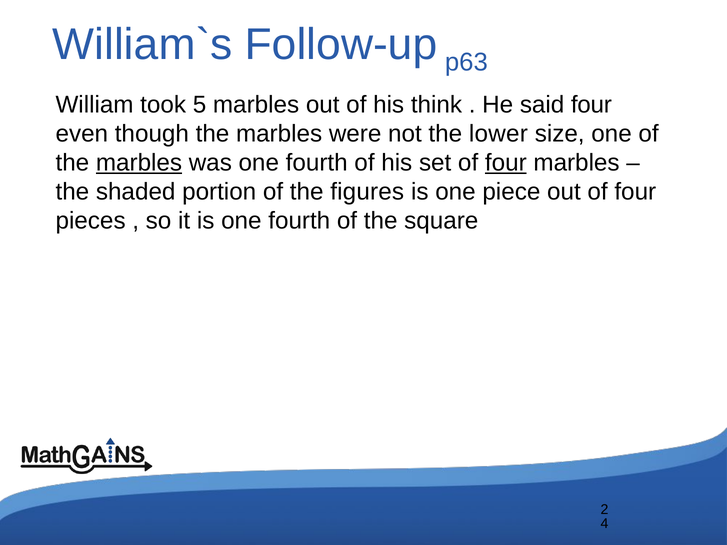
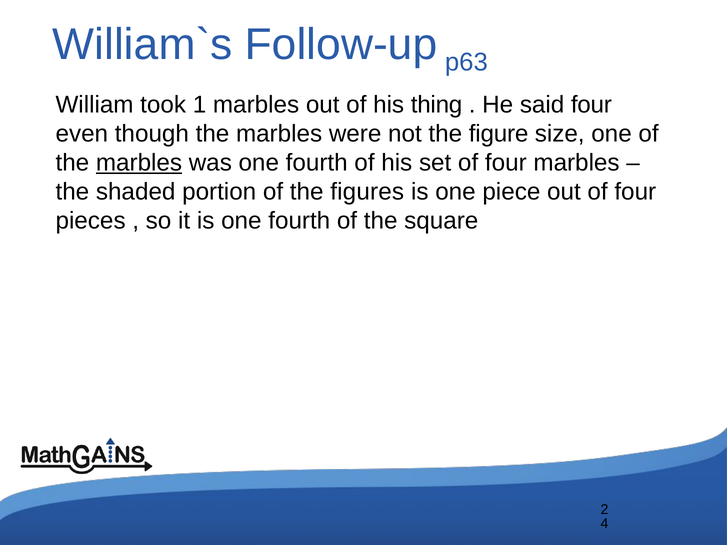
5: 5 -> 1 (200, 105)
think: think -> thing (437, 105)
lower: lower -> figure (499, 134)
four underline: present -> none (506, 163)
